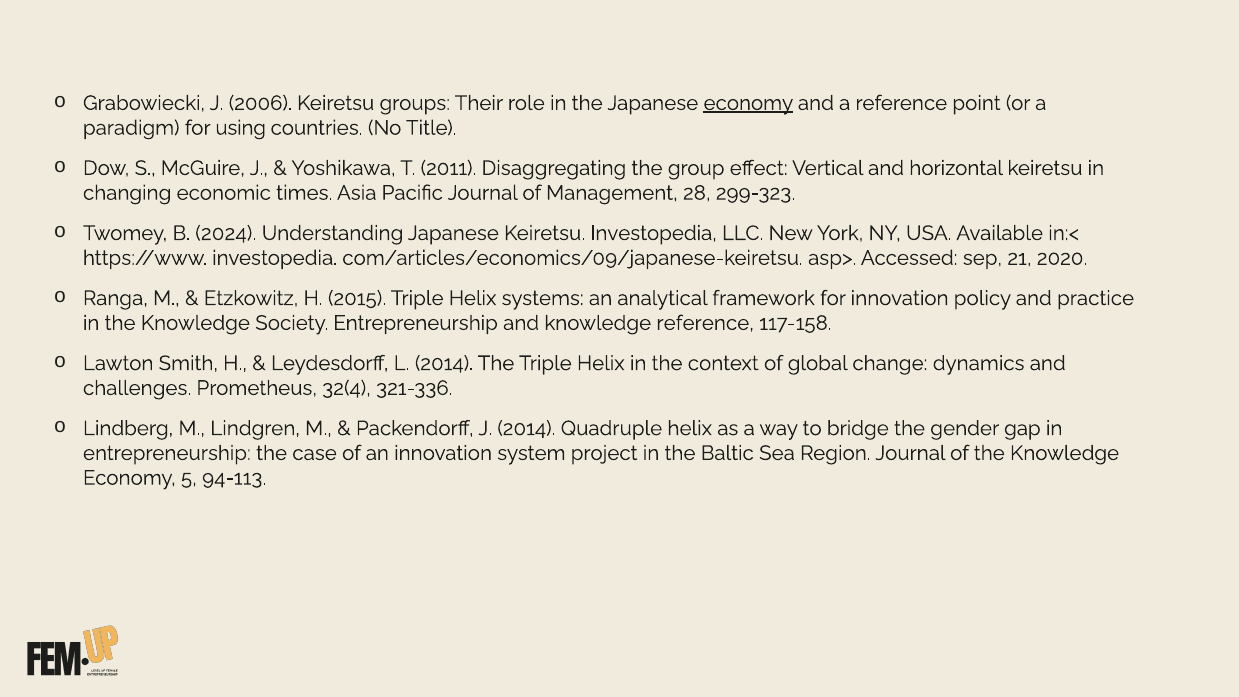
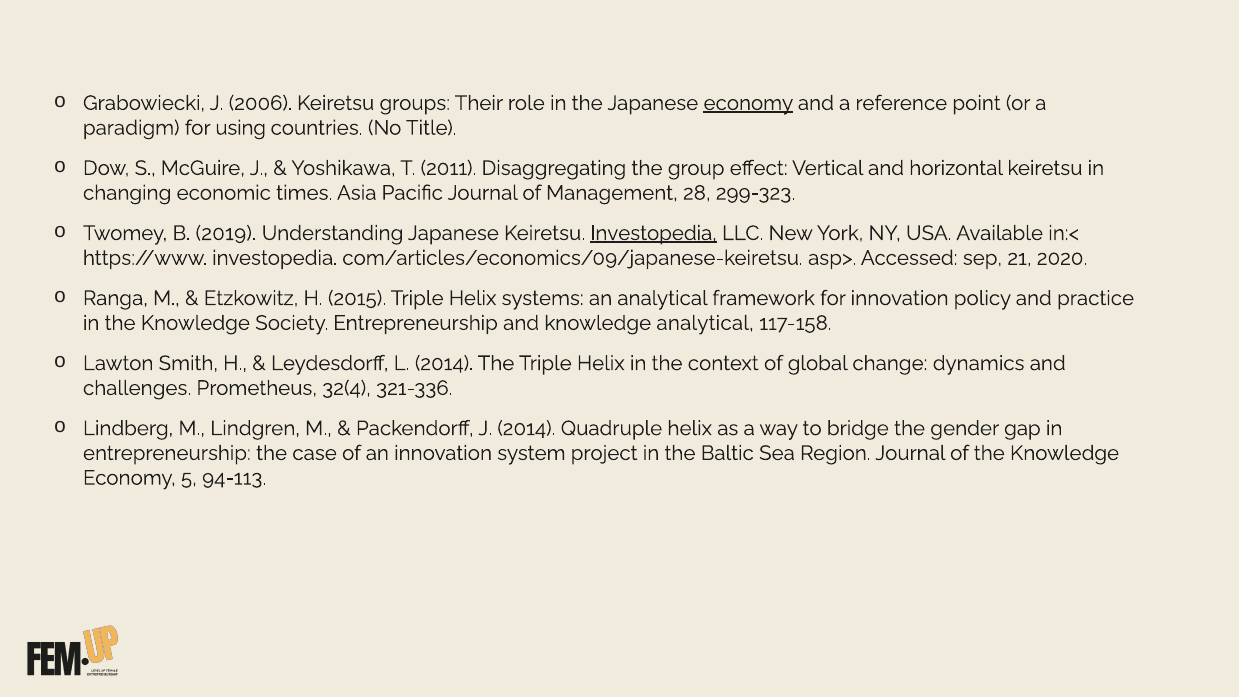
2024: 2024 -> 2019 (226, 233)
Investopedia underline: none -> present (654, 233)
knowledge reference: reference -> analytical (705, 323)
